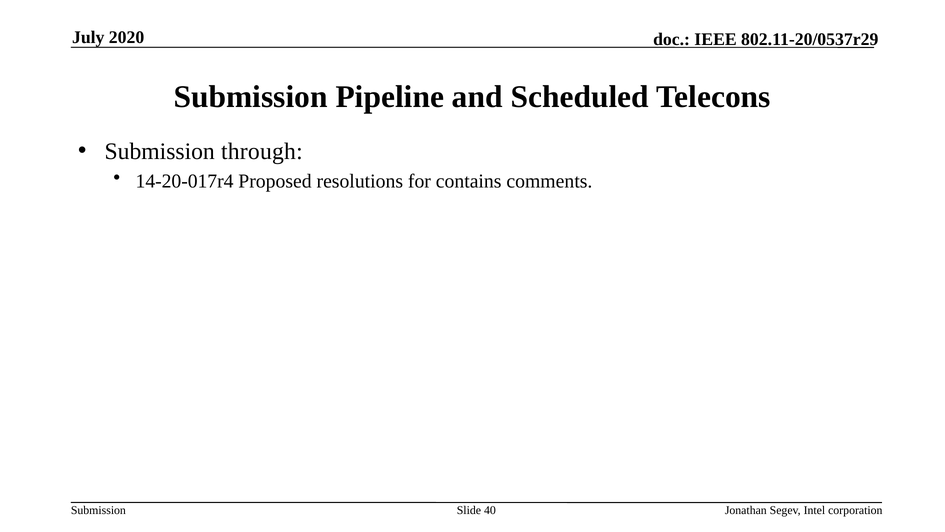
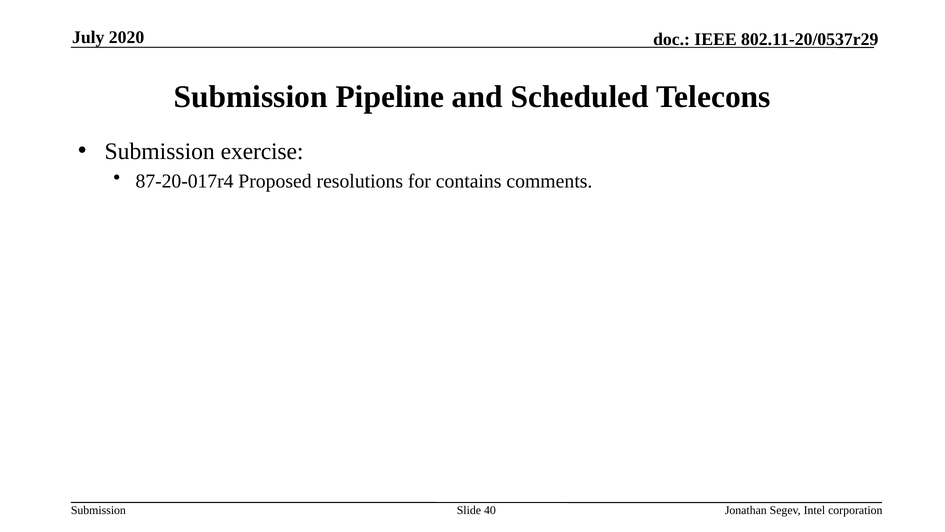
through: through -> exercise (262, 151)
14-20-017r4: 14-20-017r4 -> 87-20-017r4 (185, 181)
